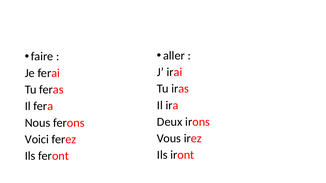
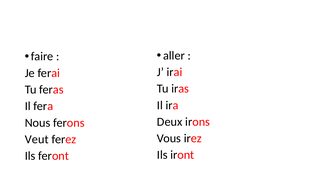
Voici: Voici -> Veut (37, 140)
